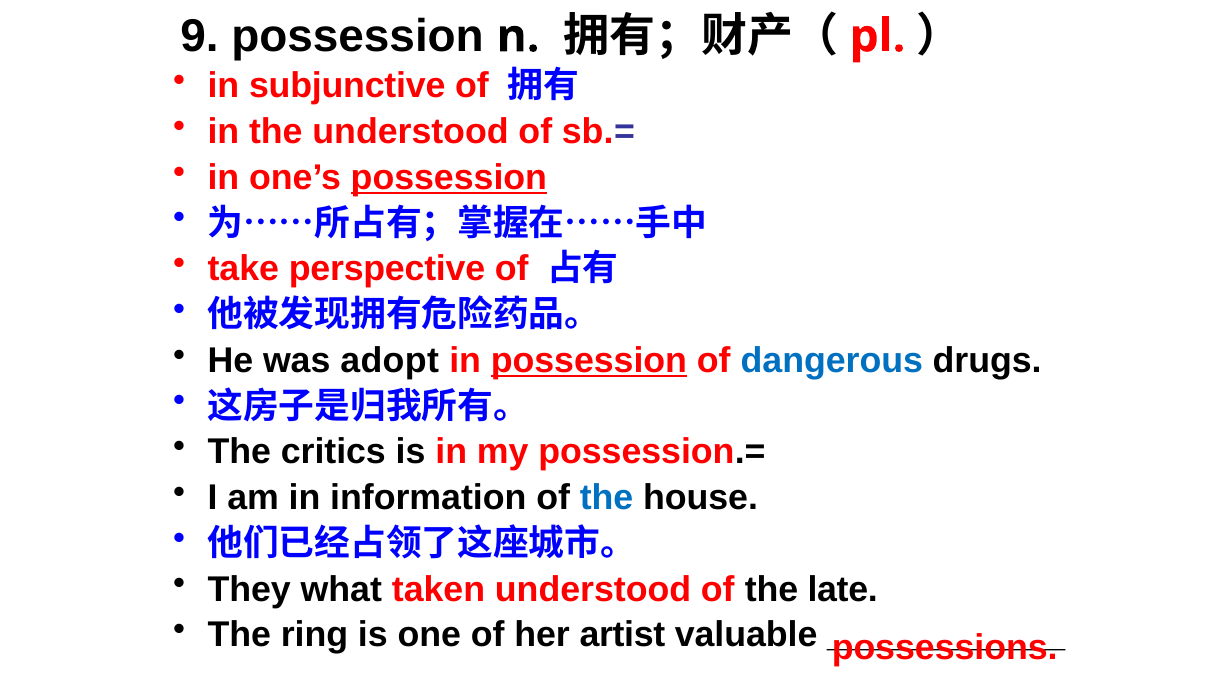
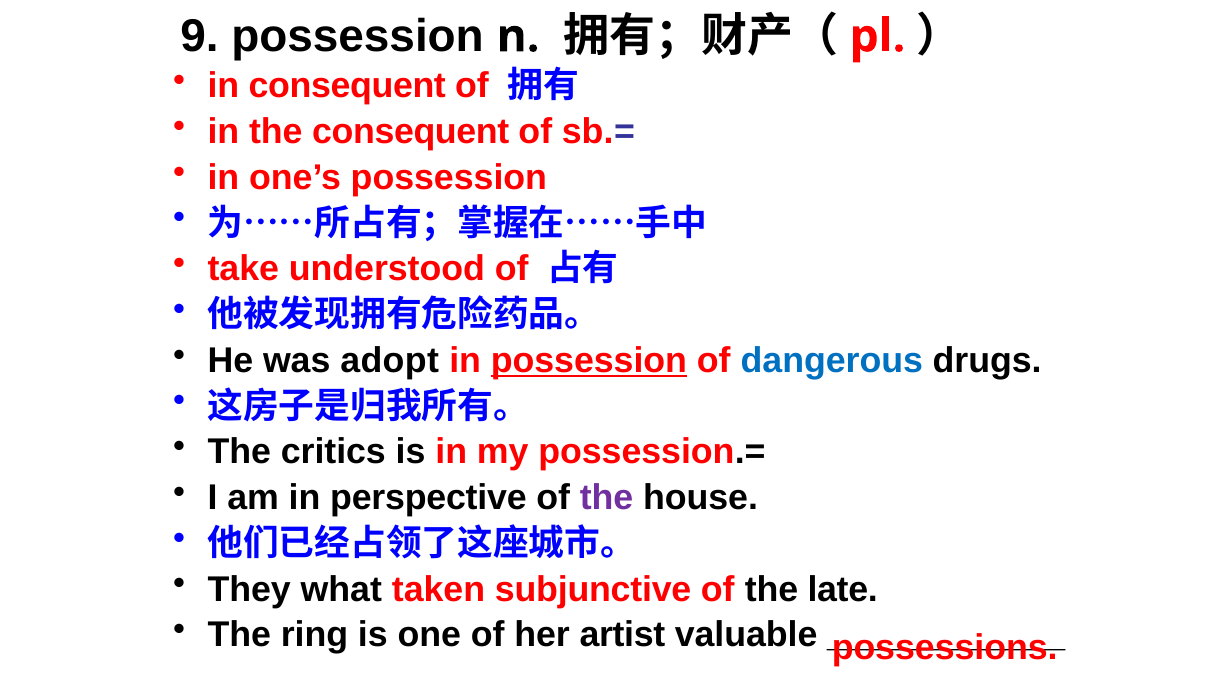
in subjunctive: subjunctive -> consequent (347, 86)
the understood: understood -> consequent (411, 132)
possession underline: present -> none (449, 178)
perspective: perspective -> understood (387, 269)
information: information -> perspective (428, 498)
the colour: blue -> purple (607, 498)
taken understood: understood -> subjunctive (593, 589)
